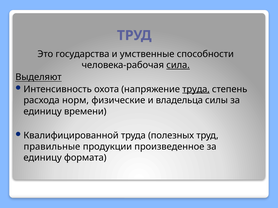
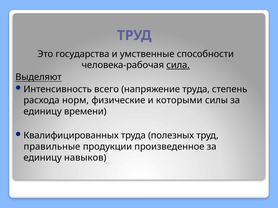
охота: охота -> всего (107, 89)
труда underline: present -> none (196, 89)
владельца: владельца -> которыми (179, 101)
Квалифицированной: Квалифицированной -> Квалифицированных (71, 136)
формата: формата -> навыков (85, 158)
